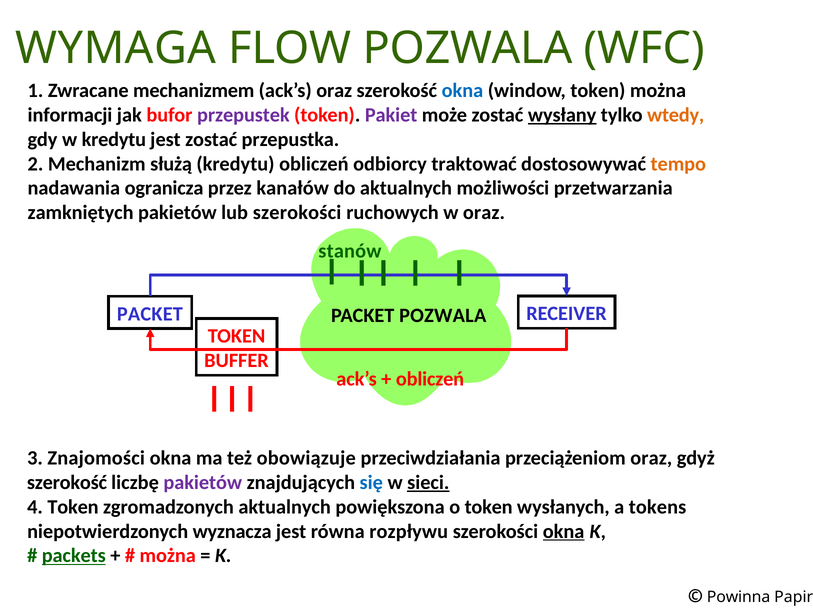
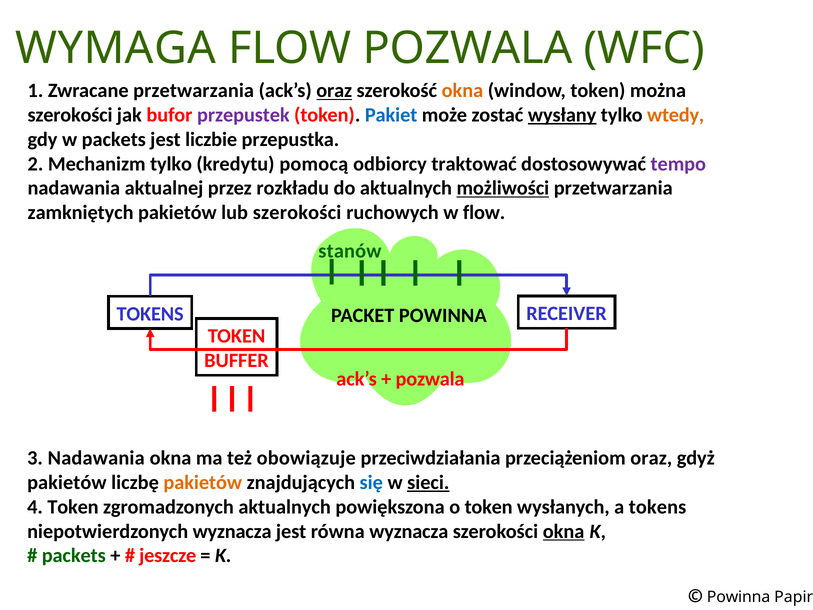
Zwracane mechanizmem: mechanizmem -> przetwarzania (194, 91)
oraz underline: none -> present (334, 91)
okna colour: blue -> orange (462, 91)
informacji: informacji -> szerokości (70, 115)
Pakiet colour: purple -> blue (391, 115)
w kredytu: kredytu -> packets (114, 139)
jest zostać: zostać -> liczbie (211, 139)
Mechanizm służą: służą -> tylko (171, 164)
kredytu obliczeń: obliczeń -> pomocą (314, 164)
tempo colour: orange -> purple (678, 164)
ogranicza: ogranicza -> aktualnej (164, 188)
kanałów: kanałów -> rozkładu (293, 188)
możliwości underline: none -> present (503, 188)
w oraz: oraz -> flow (484, 213)
PACKET: PACKET -> TOKENS (150, 314)
PACKET POZWALA: POZWALA -> POWINNA (443, 316)
obliczeń: obliczeń -> pozwala (430, 379)
3 Znajomości: Znajomości -> Nadawania (96, 458)
szerokość: szerokość -> pakietów (67, 482)
pakietów colour: purple -> orange (203, 482)
równa rozpływu: rozpływu -> wyznacza (409, 531)
packets underline: present -> none (74, 555)
można: można -> jeszcze (168, 555)
